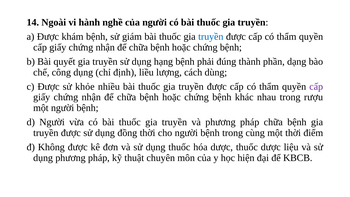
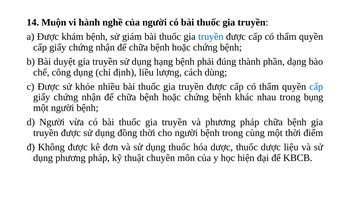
Ngoài: Ngoài -> Muộn (54, 22)
quyết: quyết -> duyệt (64, 62)
cấp colour: purple -> blue (316, 86)
rượu: rượu -> bụng (314, 97)
